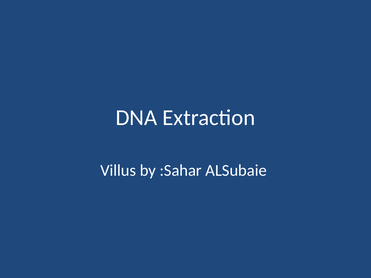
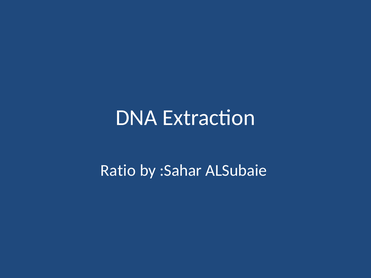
Villus: Villus -> Ratio (118, 171)
